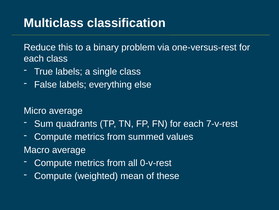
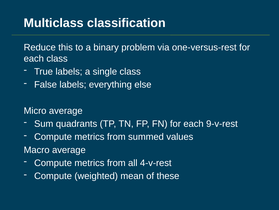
7-v-rest: 7-v-rest -> 9-v-rest (222, 123)
0-v-rest: 0-v-rest -> 4-v-rest (156, 162)
